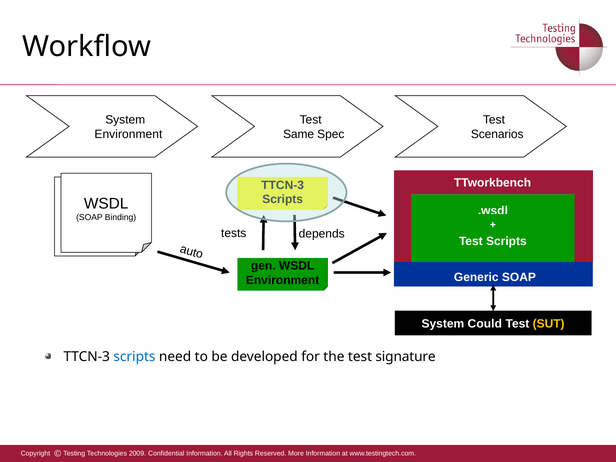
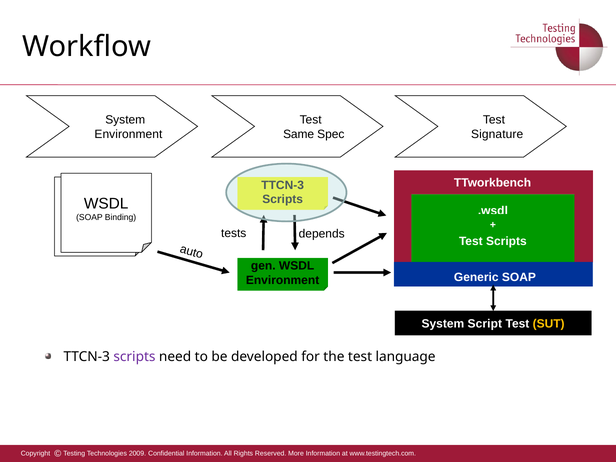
Scenarios: Scenarios -> Signature (497, 134)
Could: Could -> Script (485, 324)
scripts colour: blue -> purple (134, 357)
signature: signature -> language (406, 357)
